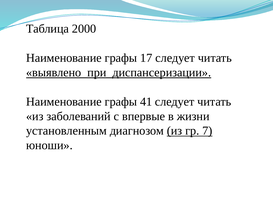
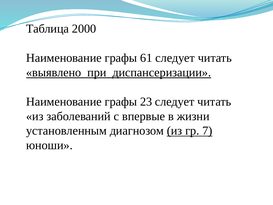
17: 17 -> 61 (146, 58)
41: 41 -> 23 (146, 101)
